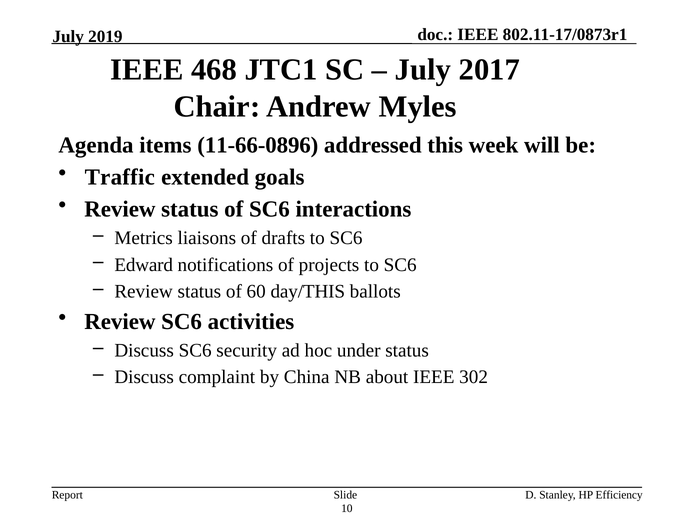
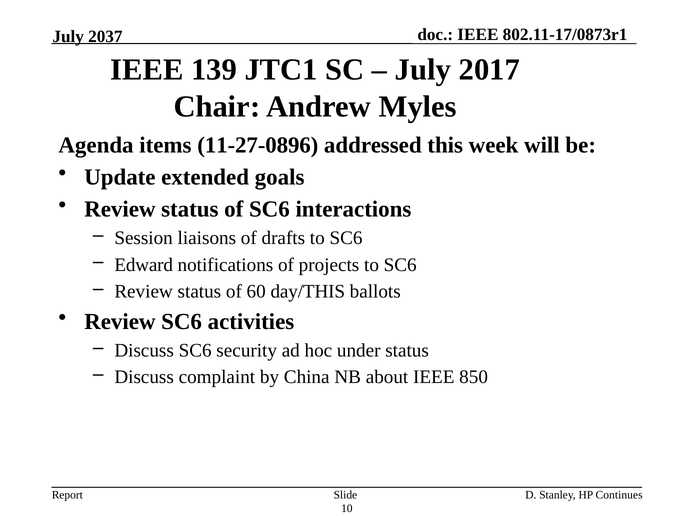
2019: 2019 -> 2037 (105, 37)
468: 468 -> 139 (214, 70)
11-66-0896: 11-66-0896 -> 11-27-0896 (258, 145)
Traffic: Traffic -> Update (120, 177)
Metrics: Metrics -> Session (144, 238)
302: 302 -> 850 (474, 377)
Efficiency: Efficiency -> Continues (619, 495)
